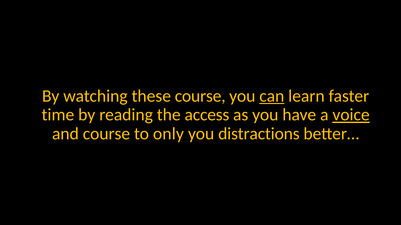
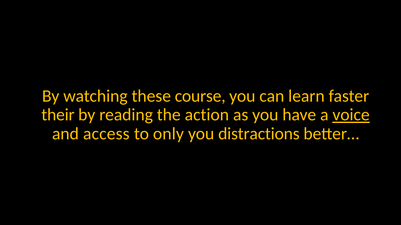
can underline: present -> none (272, 96)
time: time -> their (58, 115)
access: access -> action (207, 115)
and course: course -> access (106, 134)
